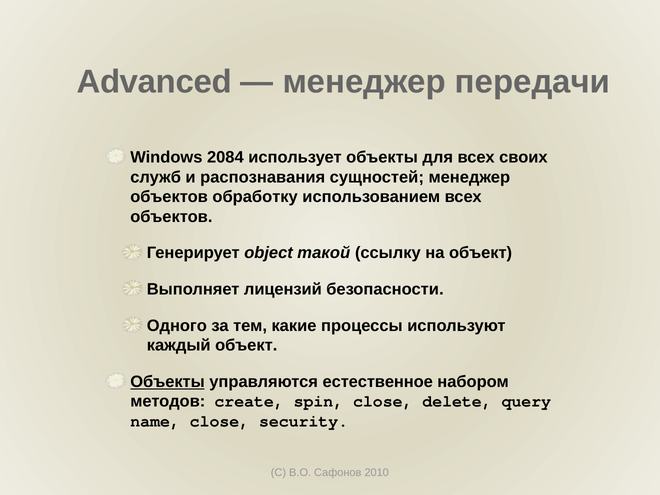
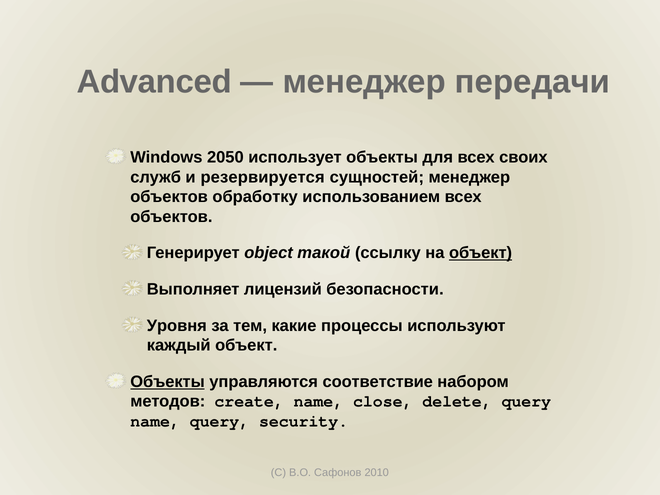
2084: 2084 -> 2050 (225, 157)
распознавания: распознавания -> резервируется (263, 177)
объект underline: none -> present (481, 253)
Одного: Одного -> Уровня (177, 326)
естественное: естественное -> соответствие (378, 382)
create spin: spin -> name (318, 402)
name close: close -> query (219, 421)
